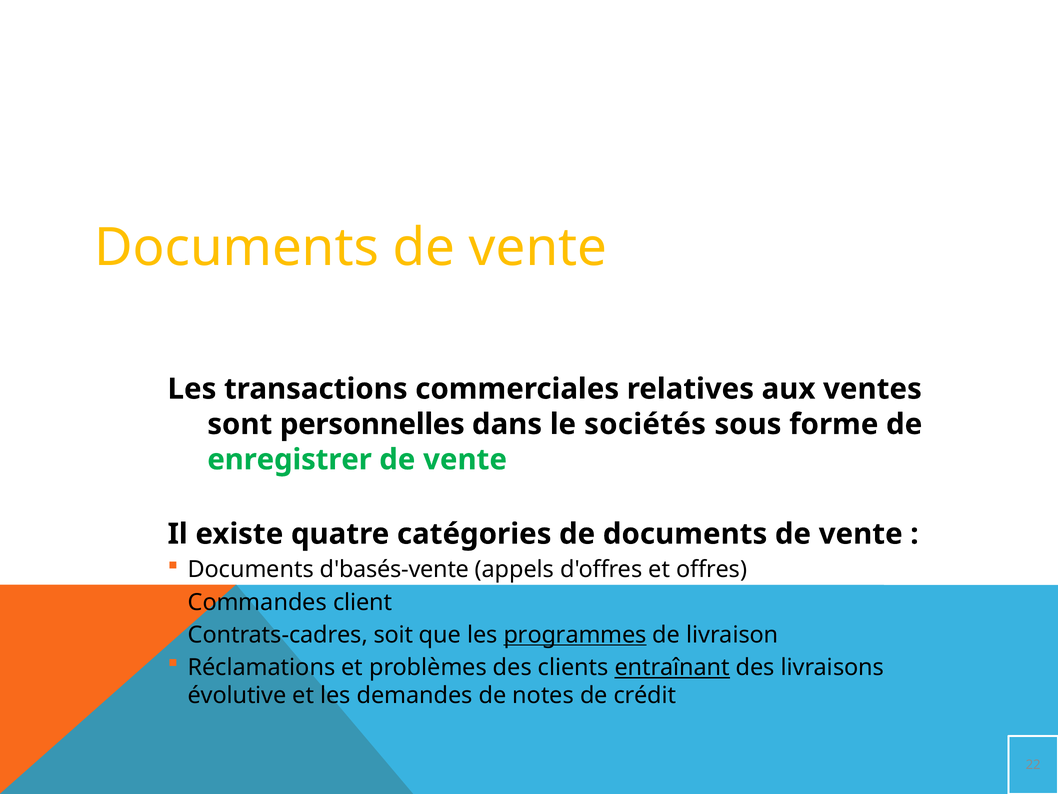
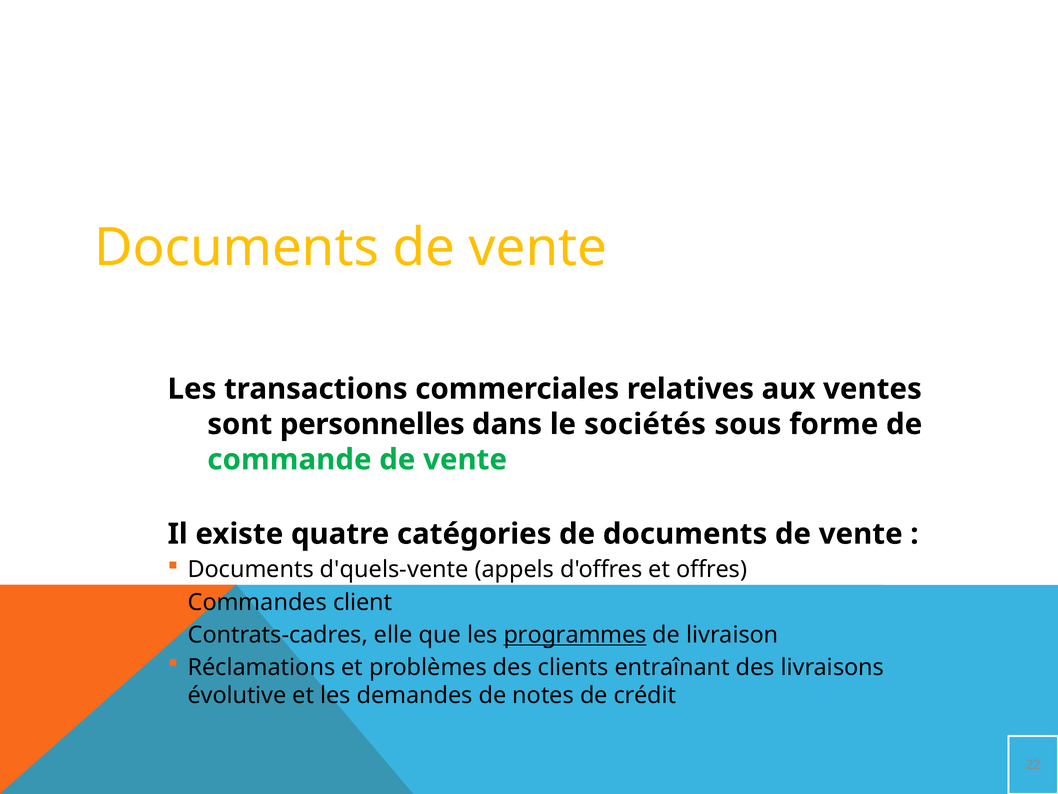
enregistrer: enregistrer -> commande (289, 459)
d'basés-vente: d'basés-vente -> d'quels-vente (394, 569)
soit: soit -> elle (393, 635)
entraînant underline: present -> none (672, 667)
